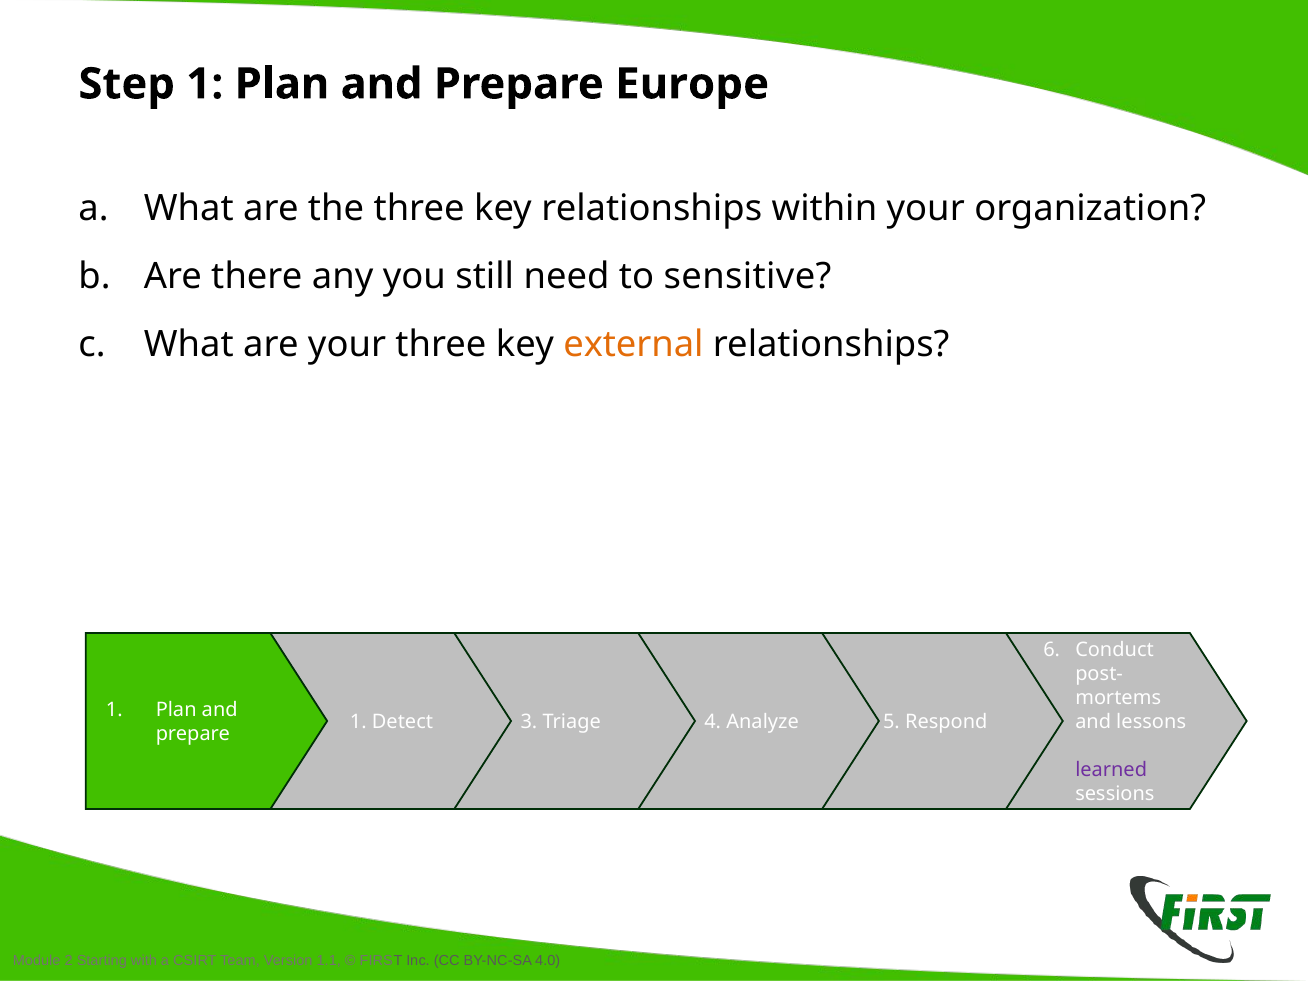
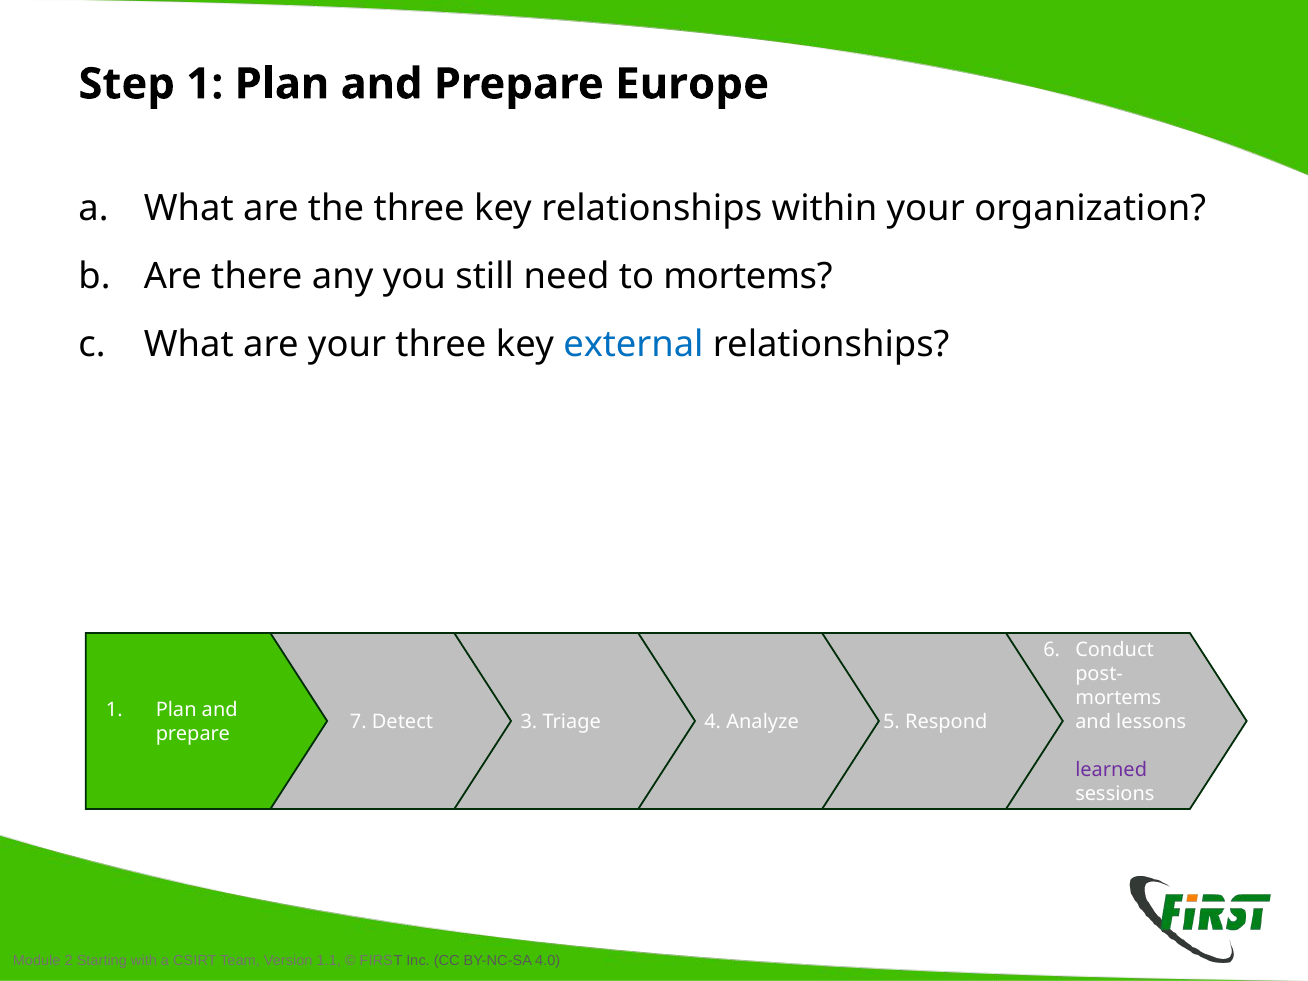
to sensitive: sensitive -> mortems (748, 277)
external colour: orange -> blue (633, 344)
1: 1 -> 7 (358, 722)
